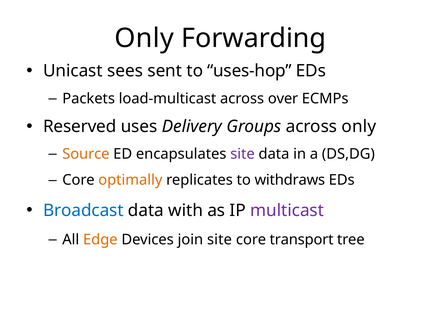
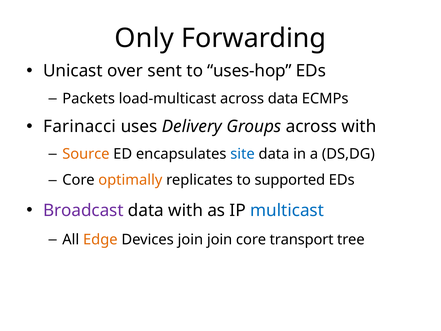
sees: sees -> over (125, 71)
across over: over -> data (283, 98)
Reserved: Reserved -> Farinacci (80, 126)
across only: only -> with (359, 126)
site colour: purple -> blue (242, 154)
withdraws: withdraws -> supported (290, 180)
Broadcast colour: blue -> purple (83, 210)
multicast colour: purple -> blue (287, 210)
join site: site -> join (220, 239)
